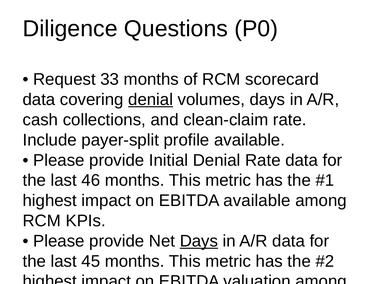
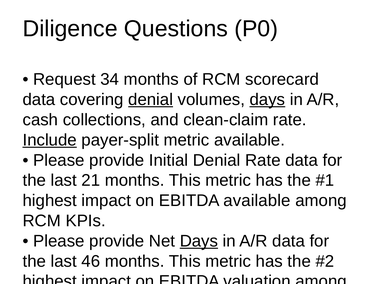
33: 33 -> 34 (110, 79)
days underline: none -> present (267, 99)
Include underline: none -> present (50, 140)
payer-split profile: profile -> metric (186, 140)
46: 46 -> 21 (91, 180)
45: 45 -> 46 (91, 261)
